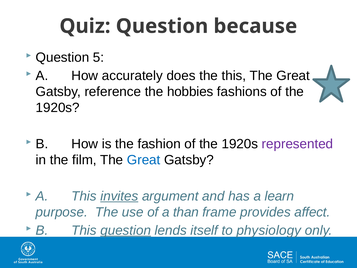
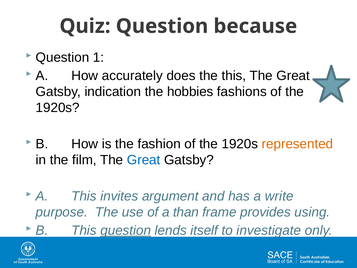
5: 5 -> 1 (99, 57)
reference: reference -> indication (113, 92)
represented colour: purple -> orange (297, 144)
invites underline: present -> none (119, 196)
learn: learn -> write (279, 196)
affect: affect -> using (312, 212)
physiology: physiology -> investigate (269, 230)
